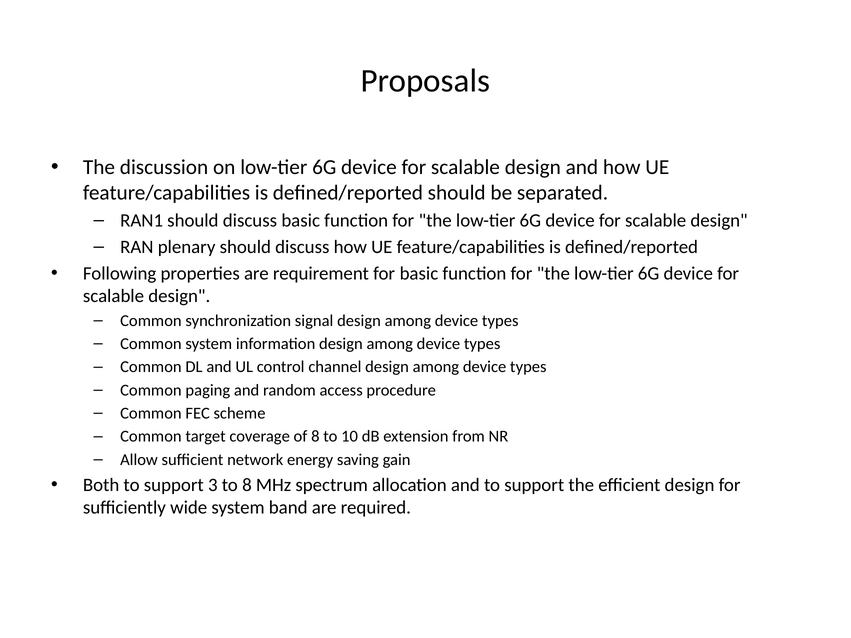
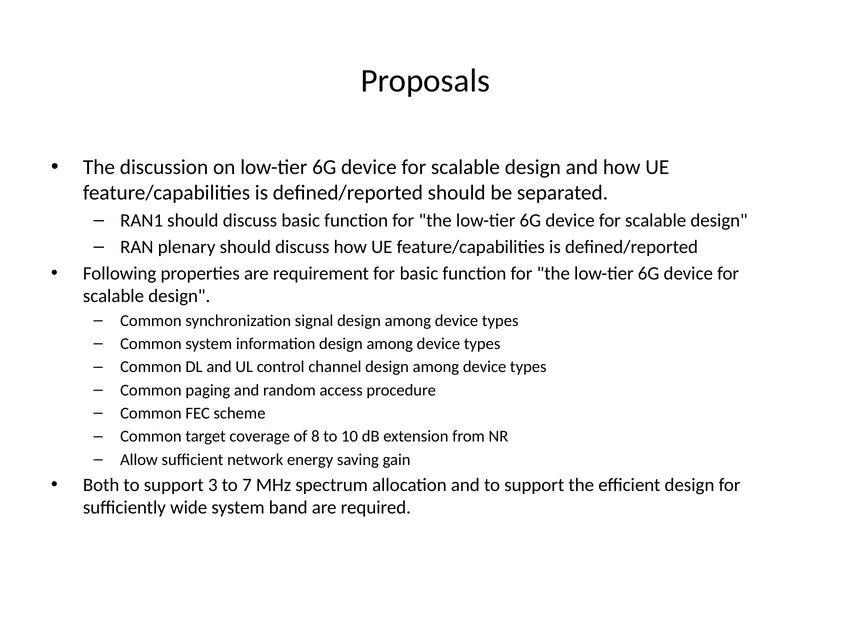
to 8: 8 -> 7 (247, 485)
